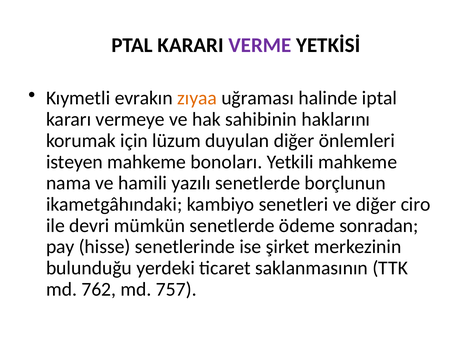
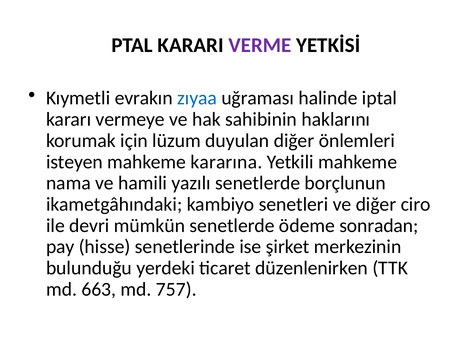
zıyaa colour: orange -> blue (197, 98)
bonoları: bonoları -> kararına (226, 162)
saklanmasının: saklanmasının -> düzenlenirken (312, 268)
762: 762 -> 663 (99, 289)
